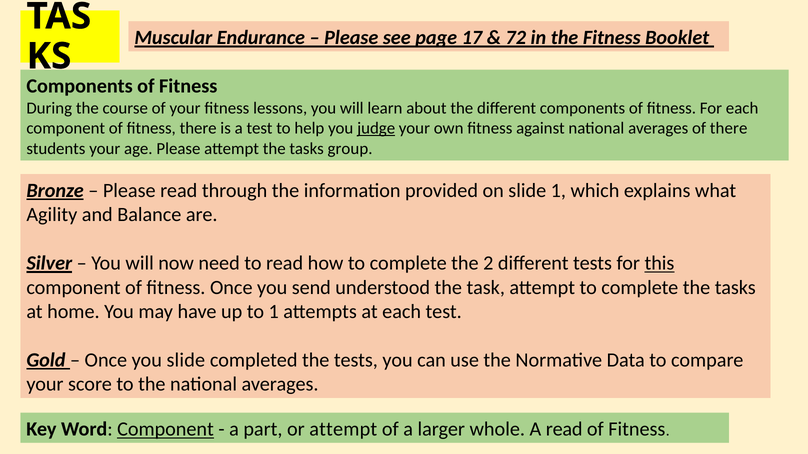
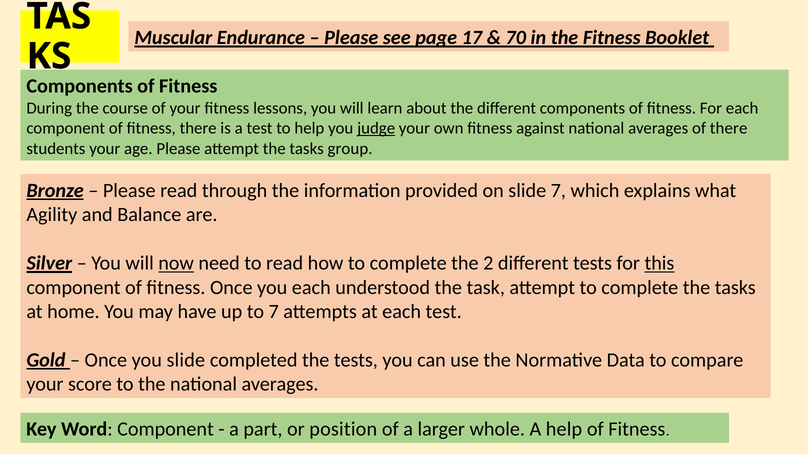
72: 72 -> 70 (516, 38)
slide 1: 1 -> 7 (558, 191)
now underline: none -> present (176, 264)
you send: send -> each (311, 288)
to 1: 1 -> 7 (274, 312)
Component underline: present -> none (165, 430)
or attempt: attempt -> position (343, 430)
A read: read -> help (564, 430)
